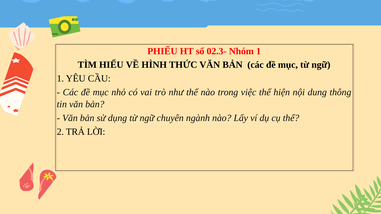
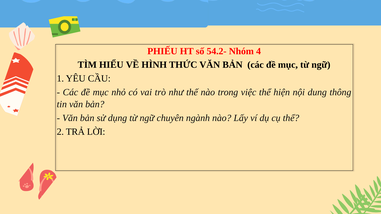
02.3-: 02.3- -> 54.2- (217, 51)
Nhóm 1: 1 -> 4 (259, 51)
